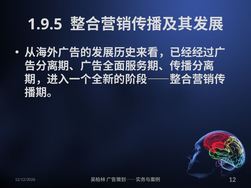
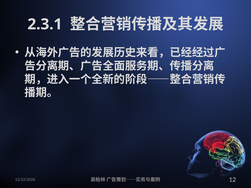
1.9.5: 1.9.5 -> 2.3.1 (45, 24)
